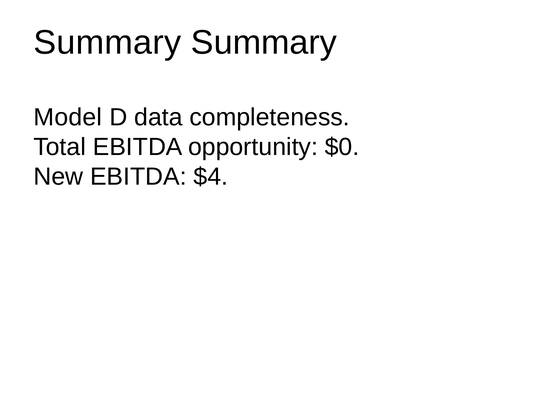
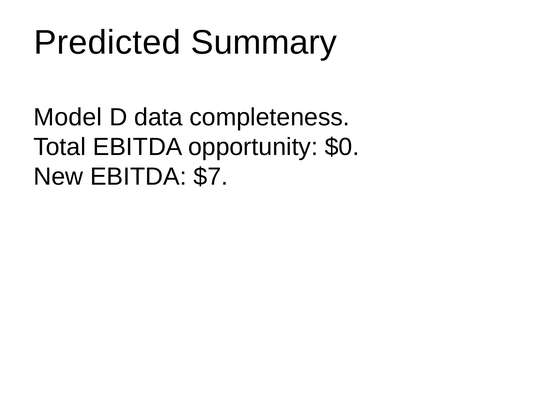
Summary: Summary -> Predicted (107, 42)
$4: $4 -> $7 (211, 177)
